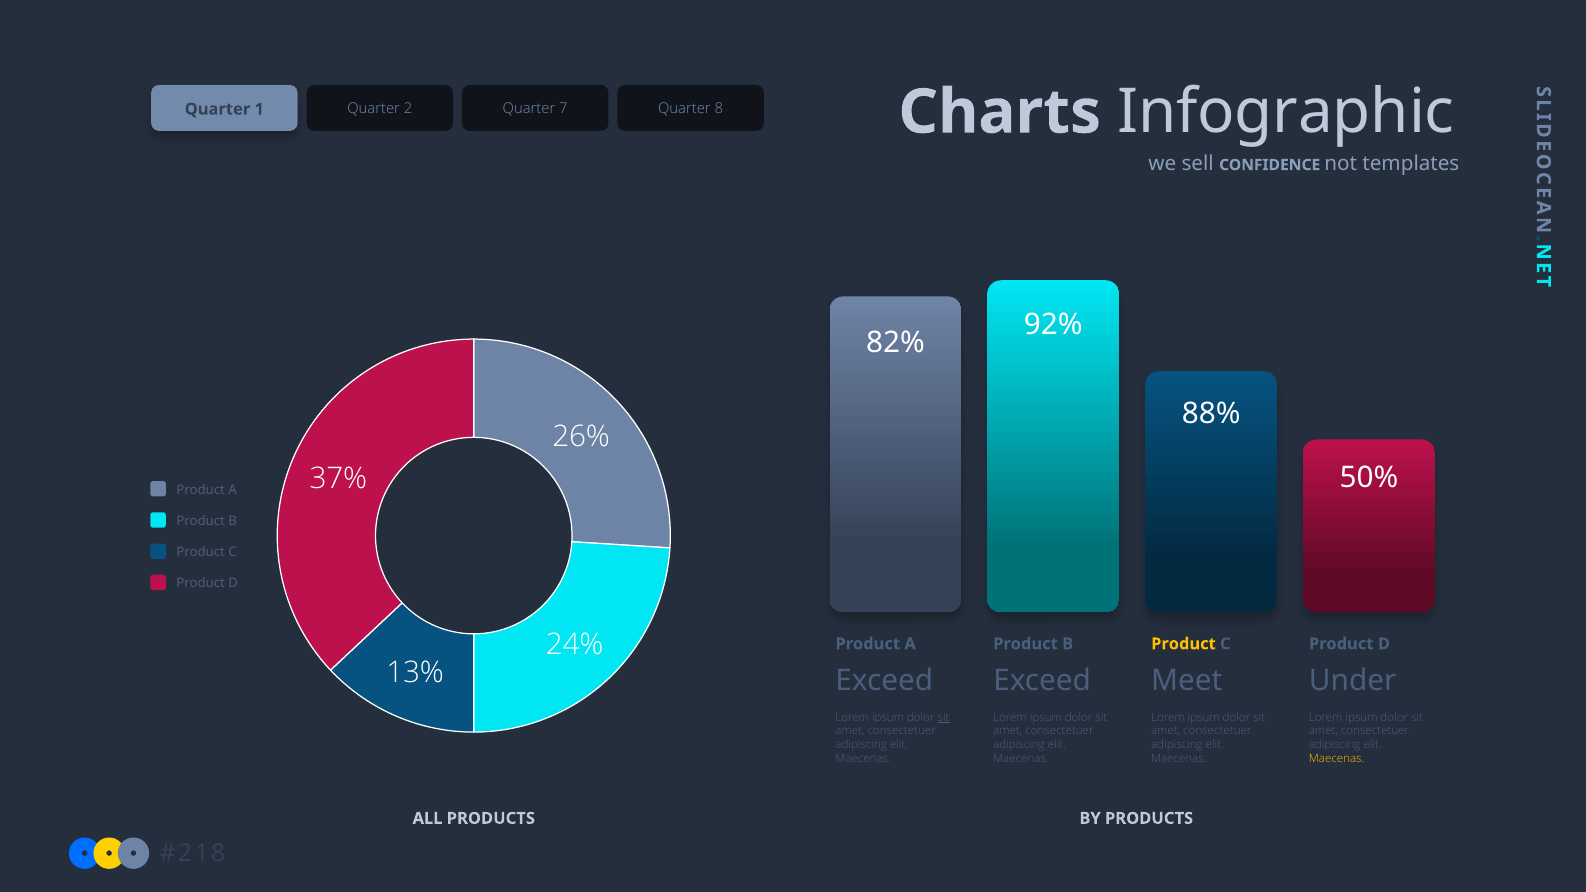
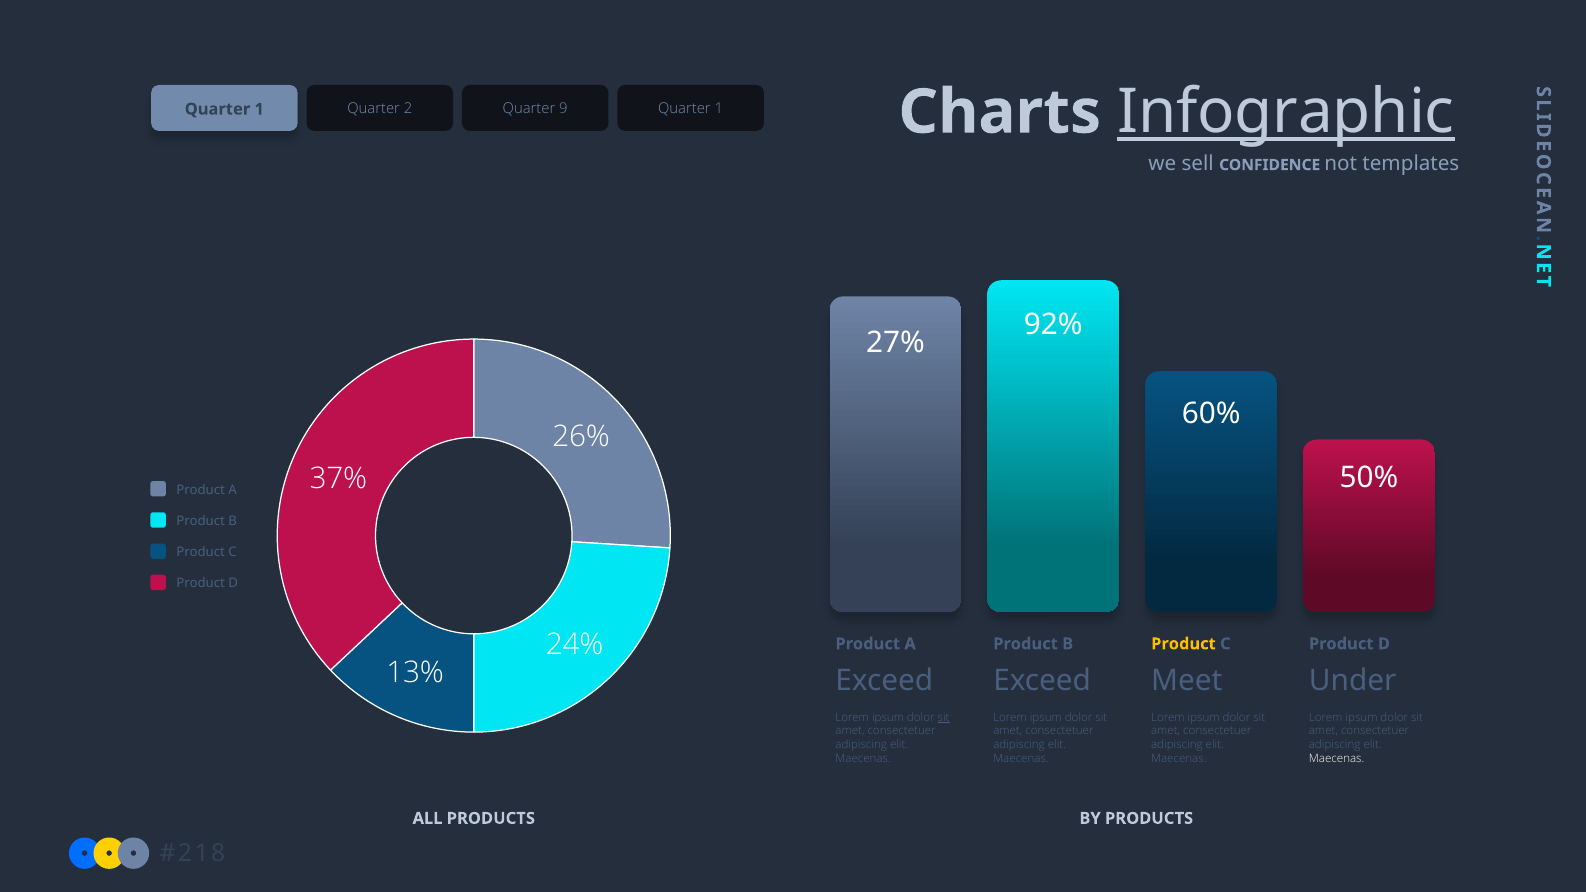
Infographic underline: none -> present (1286, 112)
7: 7 -> 9 (563, 109)
8: 8 -> 1 (719, 109)
82%: 82% -> 27% (896, 343)
88%: 88% -> 60% (1211, 414)
Maecenas colour: yellow -> white (1337, 759)
